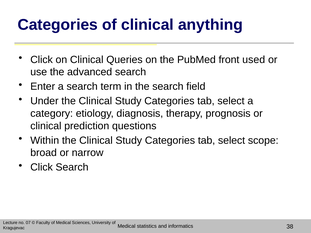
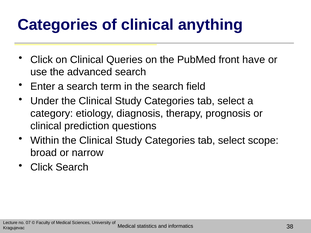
used: used -> have (254, 60)
